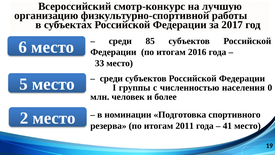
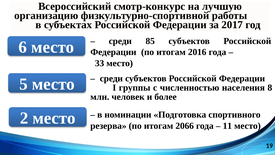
0: 0 -> 8 (270, 87)
2011: 2011 -> 2066 (185, 126)
41: 41 -> 11 (227, 126)
